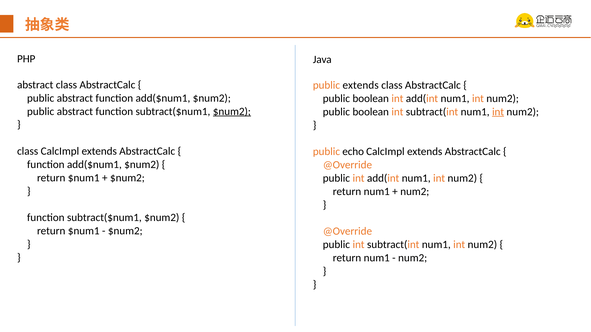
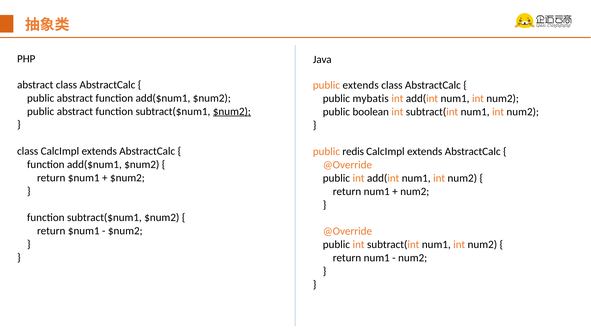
boolean: boolean -> mybatis (371, 99)
int underline: present -> none (498, 112)
echo: echo -> redis (353, 152)
